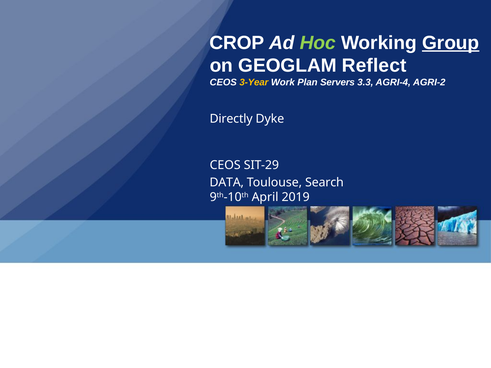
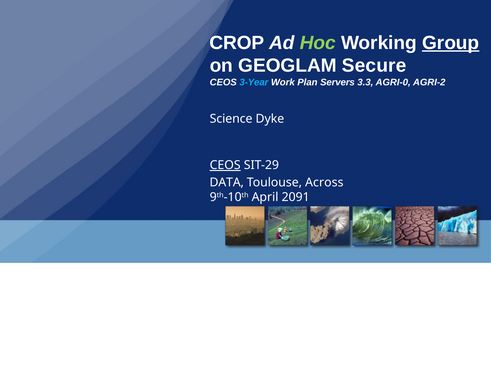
Reflect: Reflect -> Secure (374, 66)
3-Year colour: yellow -> light blue (254, 82)
AGRI-4: AGRI-4 -> AGRI-0 (393, 82)
Directly: Directly -> Science (231, 119)
CEOS underline: none -> present (225, 165)
Search: Search -> Across (324, 183)
2019: 2019 -> 2091 (296, 197)
